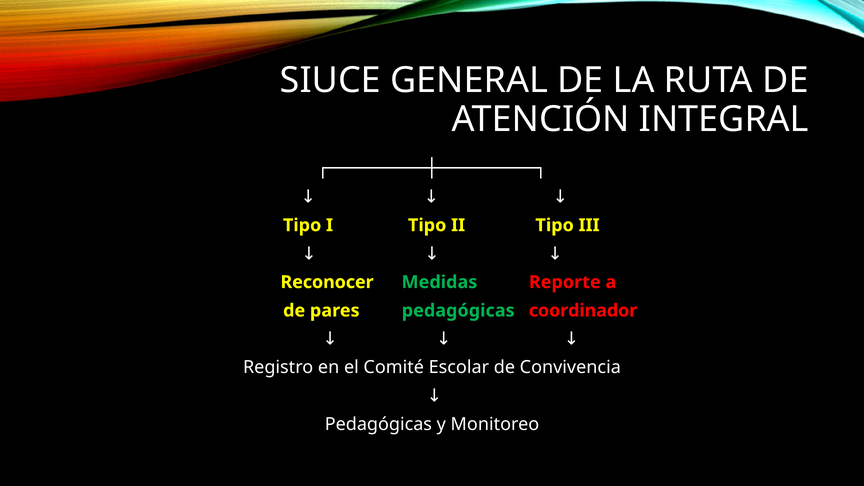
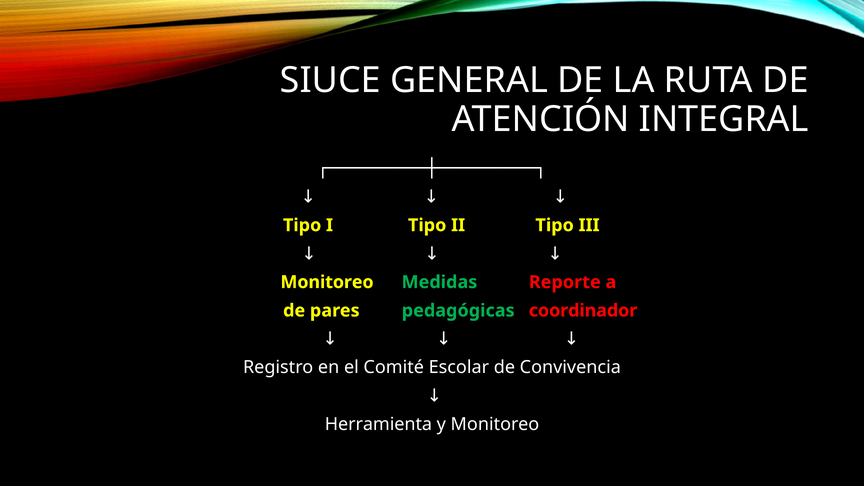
Reconocer: Reconocer -> Monitoreo (327, 282)
Pedagógicas: Pedagógicas -> Herramienta (378, 424)
